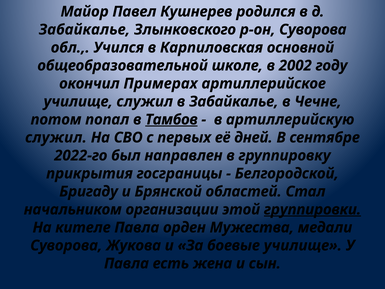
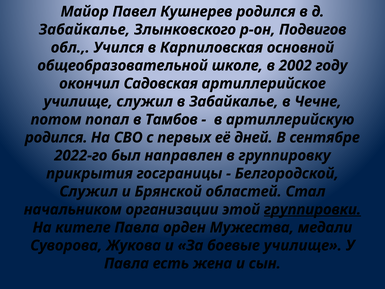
р-он Суворова: Суворова -> Подвигов (313, 30)
Примерах: Примерах -> Садовская (161, 83)
Тамбов underline: present -> none (171, 119)
служил: служил -> родился (56, 137)
Бригаду: Бригаду -> Служил (89, 191)
